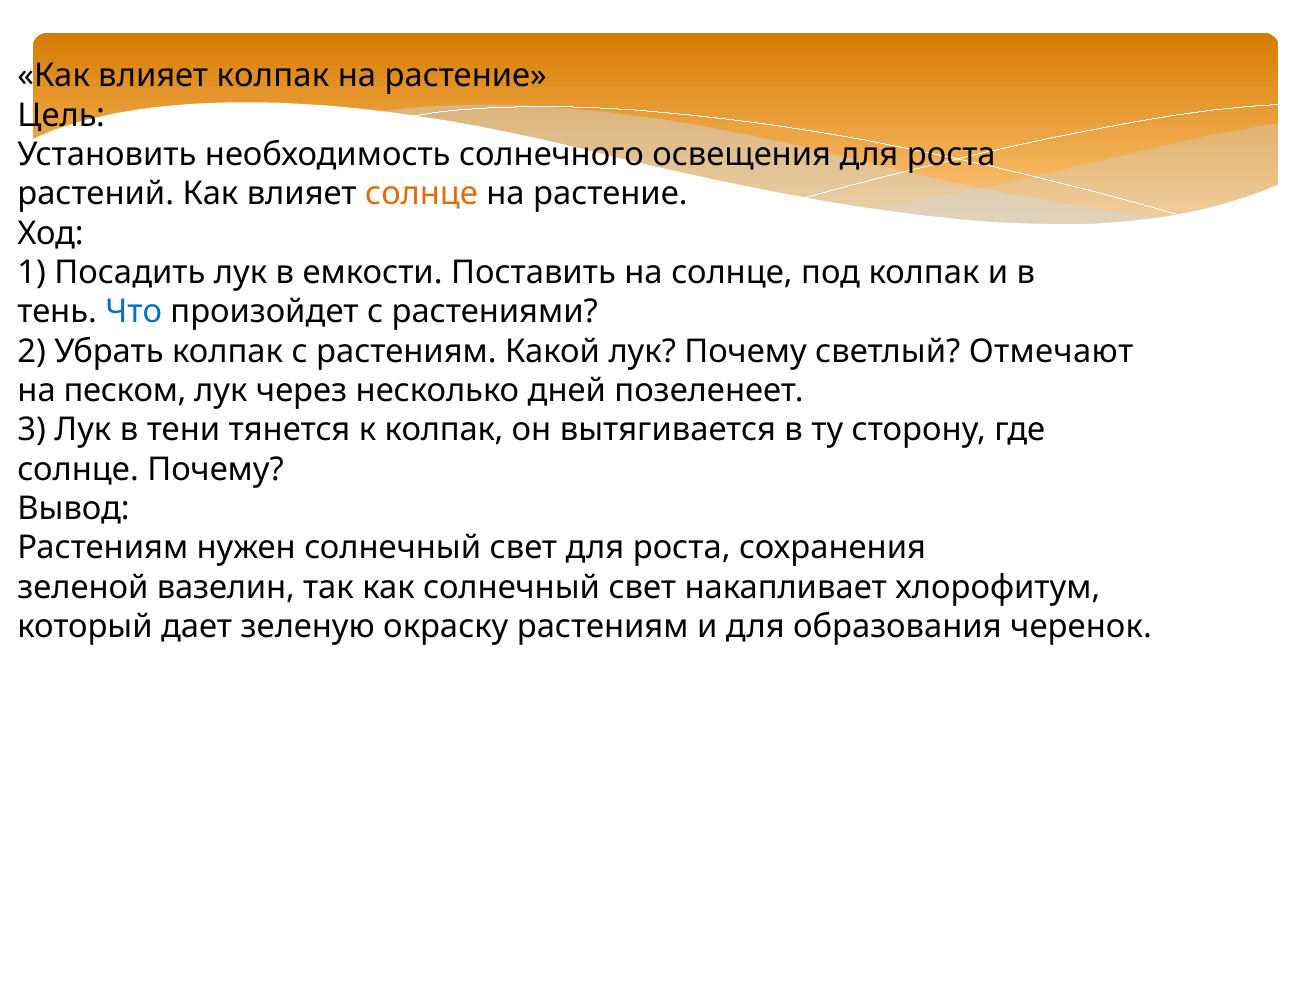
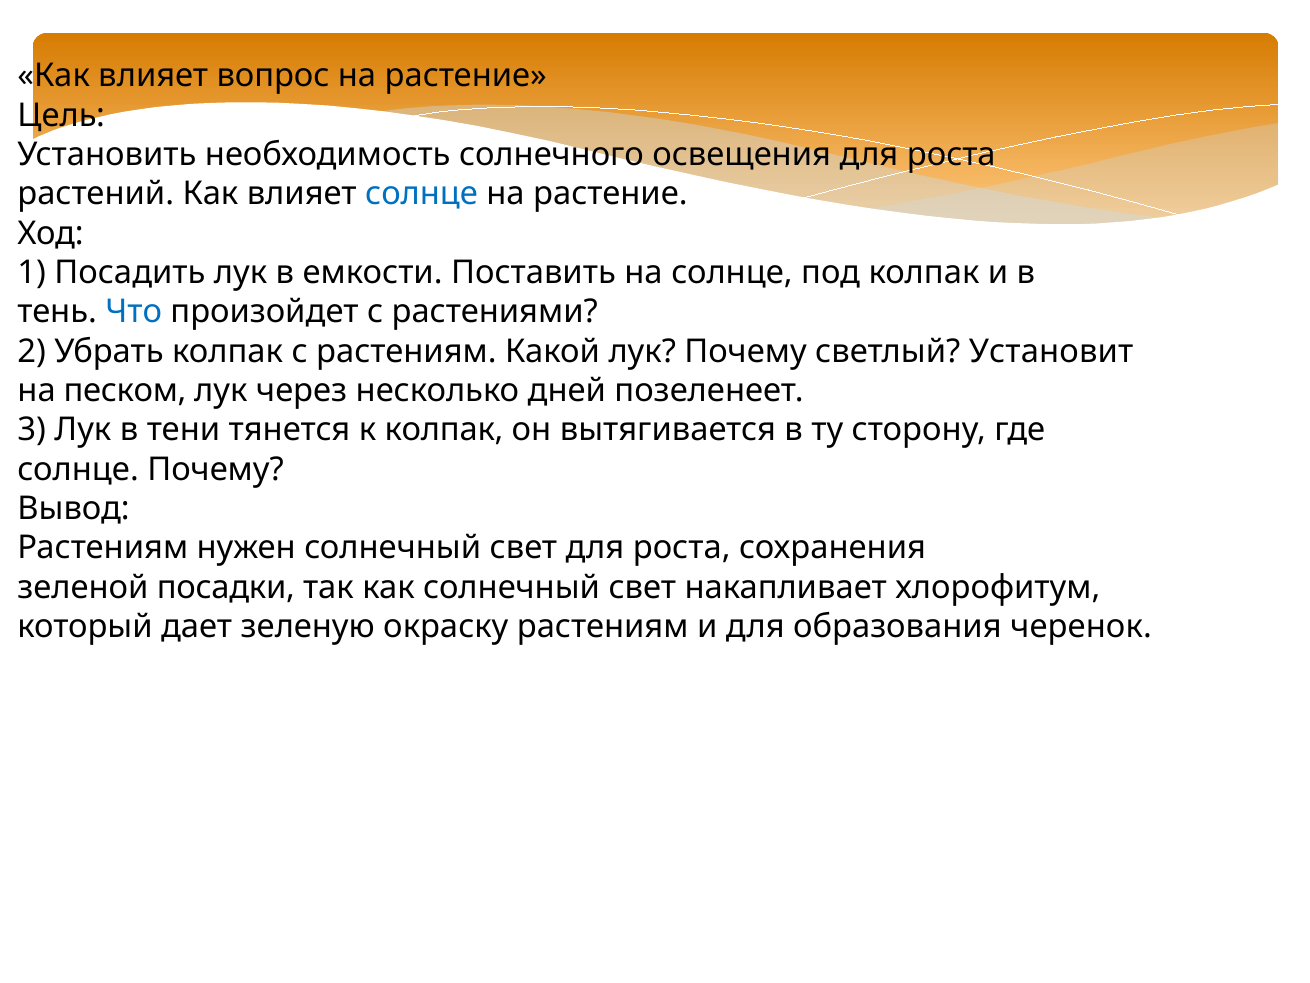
влияет колпак: колпак -> вопрос (273, 76)
солнце colour: orange -> blue (422, 194)
Отмечают: Отмечают -> Установит (1051, 351)
вазелин: вазелин -> посадки (226, 587)
